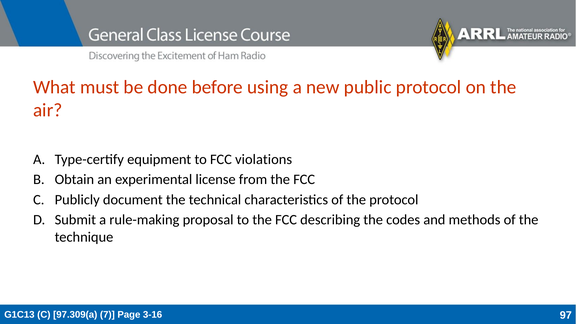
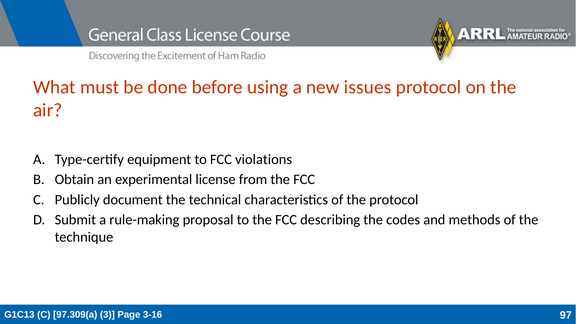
public: public -> issues (368, 87)
7: 7 -> 3 (107, 315)
